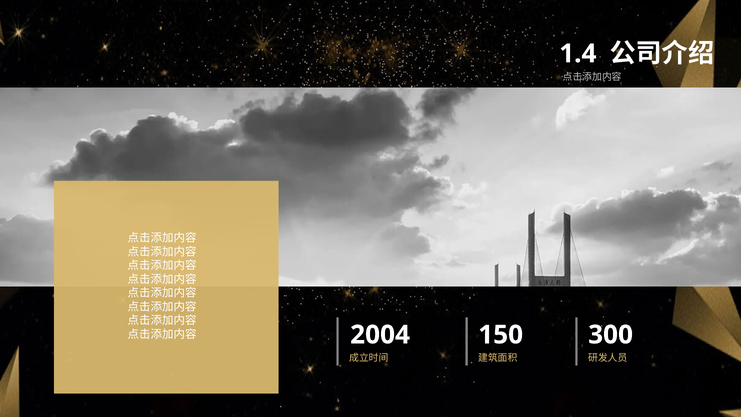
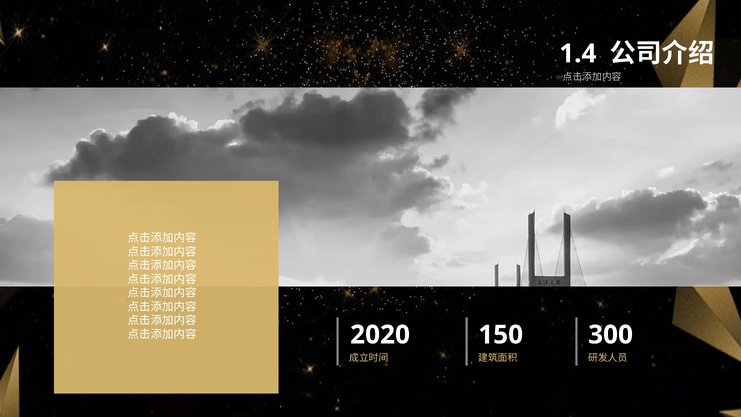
2004: 2004 -> 2020 (380, 335)
